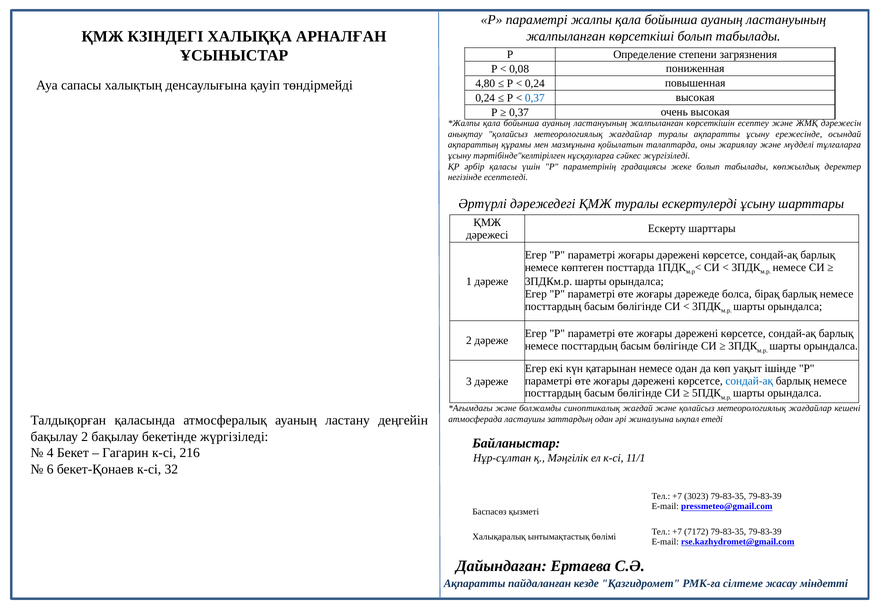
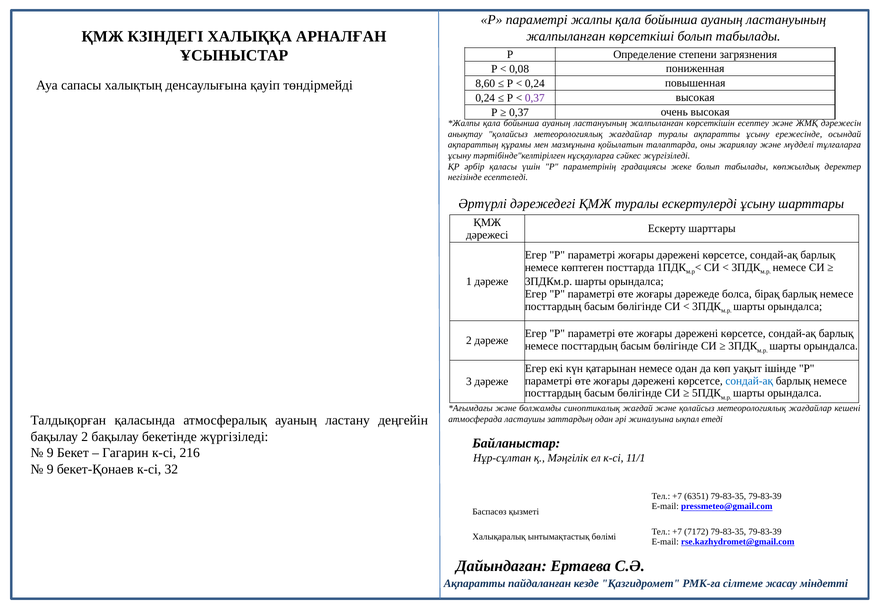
4,80: 4,80 -> 8,60 (485, 83)
0,37 colour: blue -> purple (535, 98)
4: 4 -> 9 (50, 453)
6: 6 -> 9 (50, 469)
3023: 3023 -> 6351 (696, 497)
